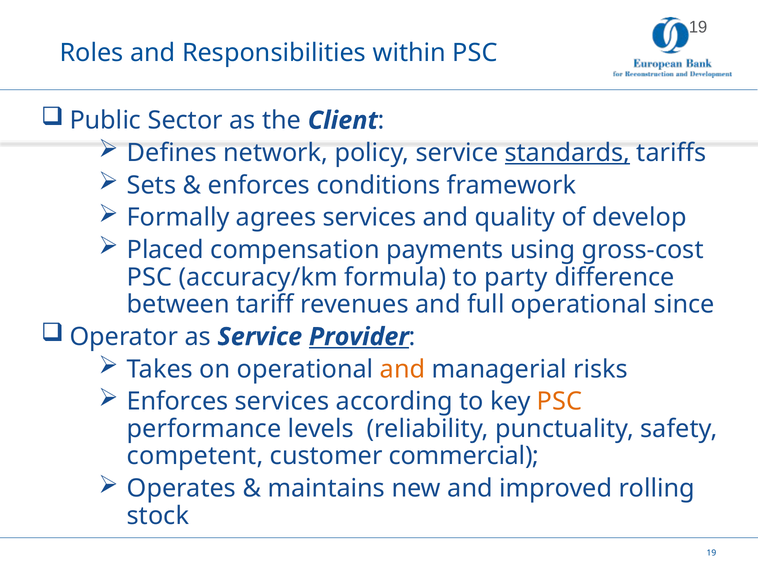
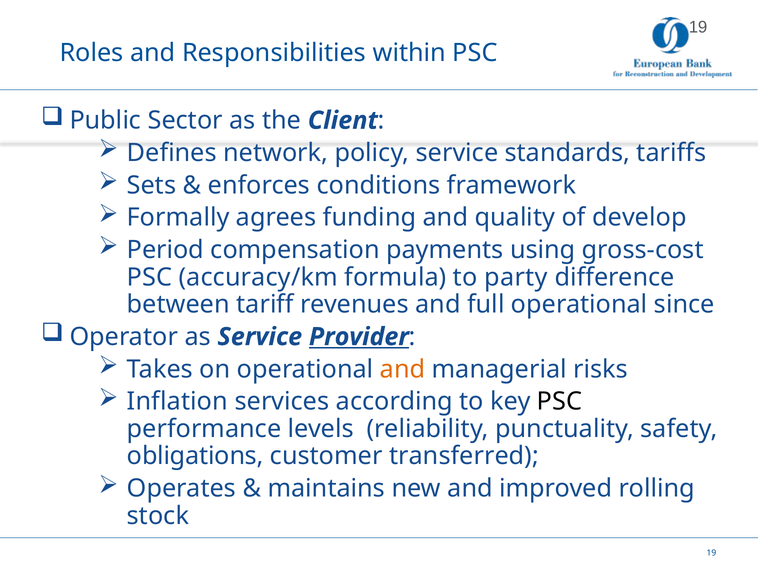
standards underline: present -> none (567, 153)
agrees services: services -> funding (369, 217)
Placed: Placed -> Period (165, 250)
Enforces: Enforces -> Inflation (177, 401)
PSC colour: orange -> black (560, 401)
competent: competent -> obligations (195, 456)
commercial: commercial -> transferred (464, 456)
